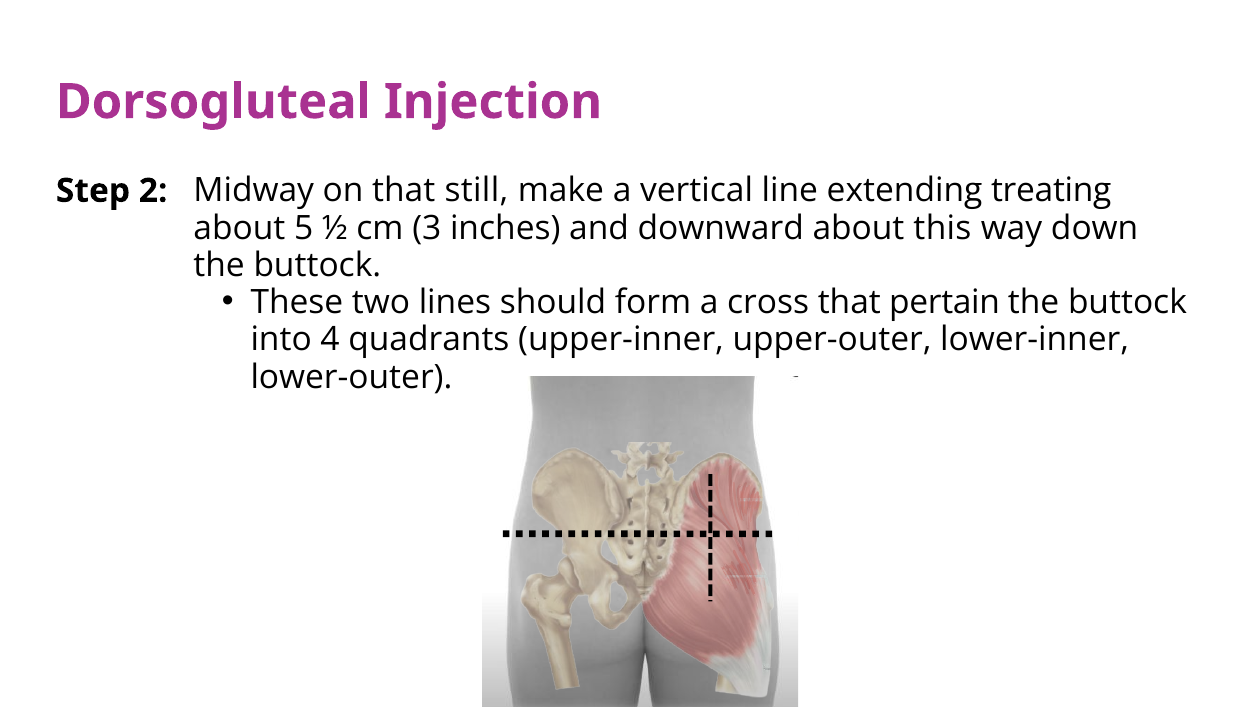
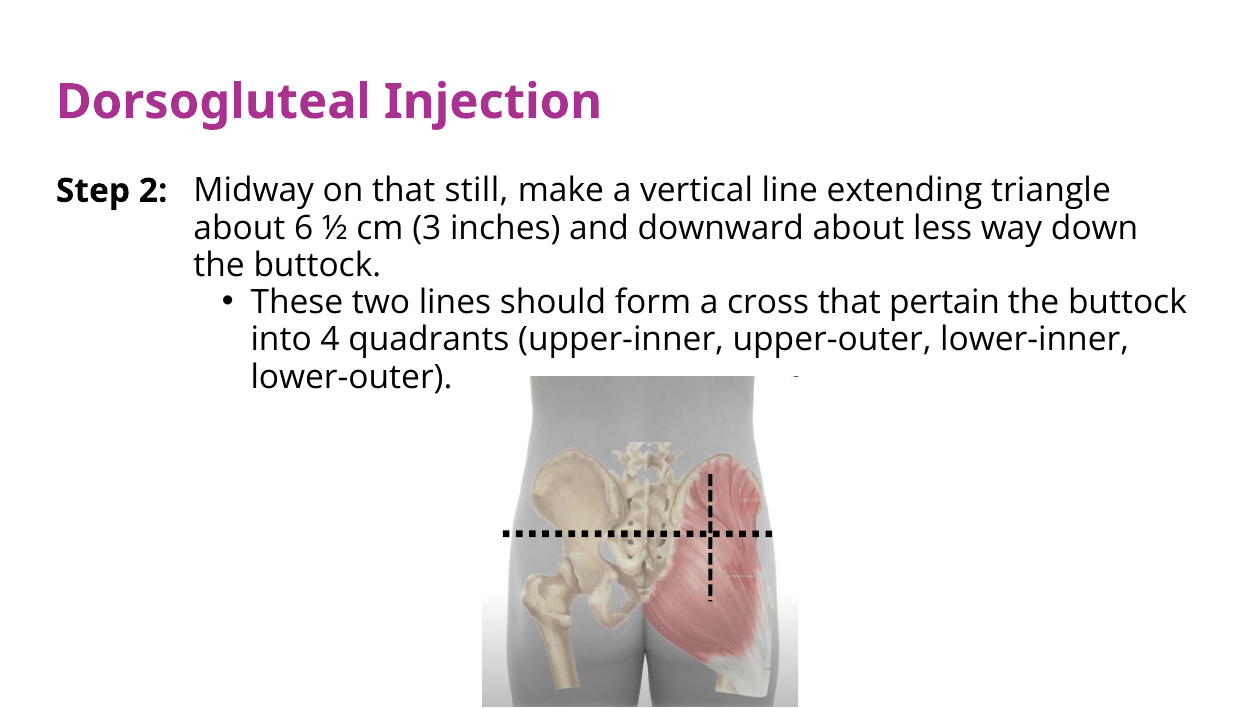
treating: treating -> triangle (1051, 191)
5: 5 -> 6 (304, 228)
this: this -> less (943, 228)
